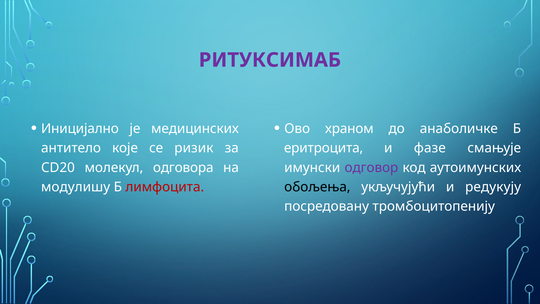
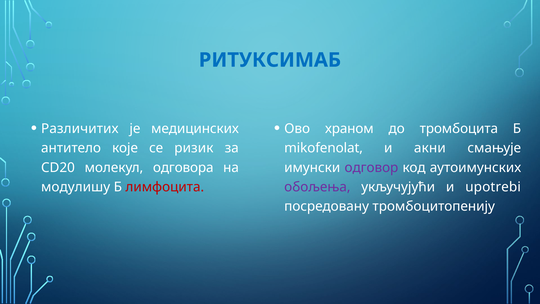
РИТУКСИМАБ colour: purple -> blue (270, 60)
Иницијално: Иницијално -> Различитих (80, 129)
анаболичке: анаболичке -> тромбоцита (459, 129)
еритроцита: еритроцита -> mikofenolat (324, 148)
фазе: фазе -> акни (430, 148)
обољења colour: black -> purple (317, 187)
редукују: редукују -> upotrebi (493, 187)
